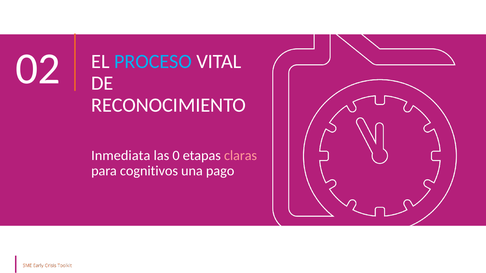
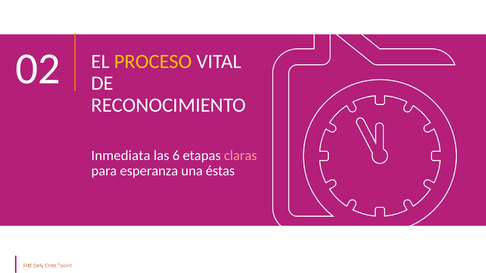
PROCESO colour: light blue -> yellow (153, 61)
0: 0 -> 6 (176, 156)
cognitivos: cognitivos -> esperanza (149, 171)
pago: pago -> éstas (220, 171)
